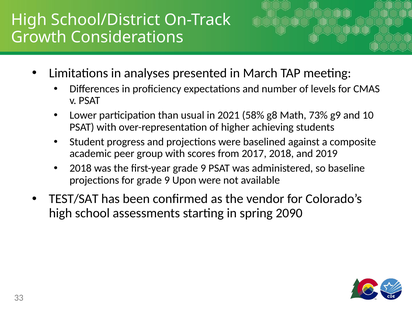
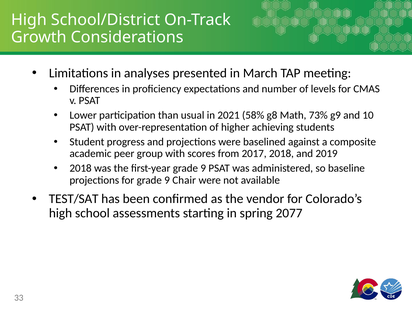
Upon: Upon -> Chair (184, 180)
2090: 2090 -> 2077 (289, 213)
